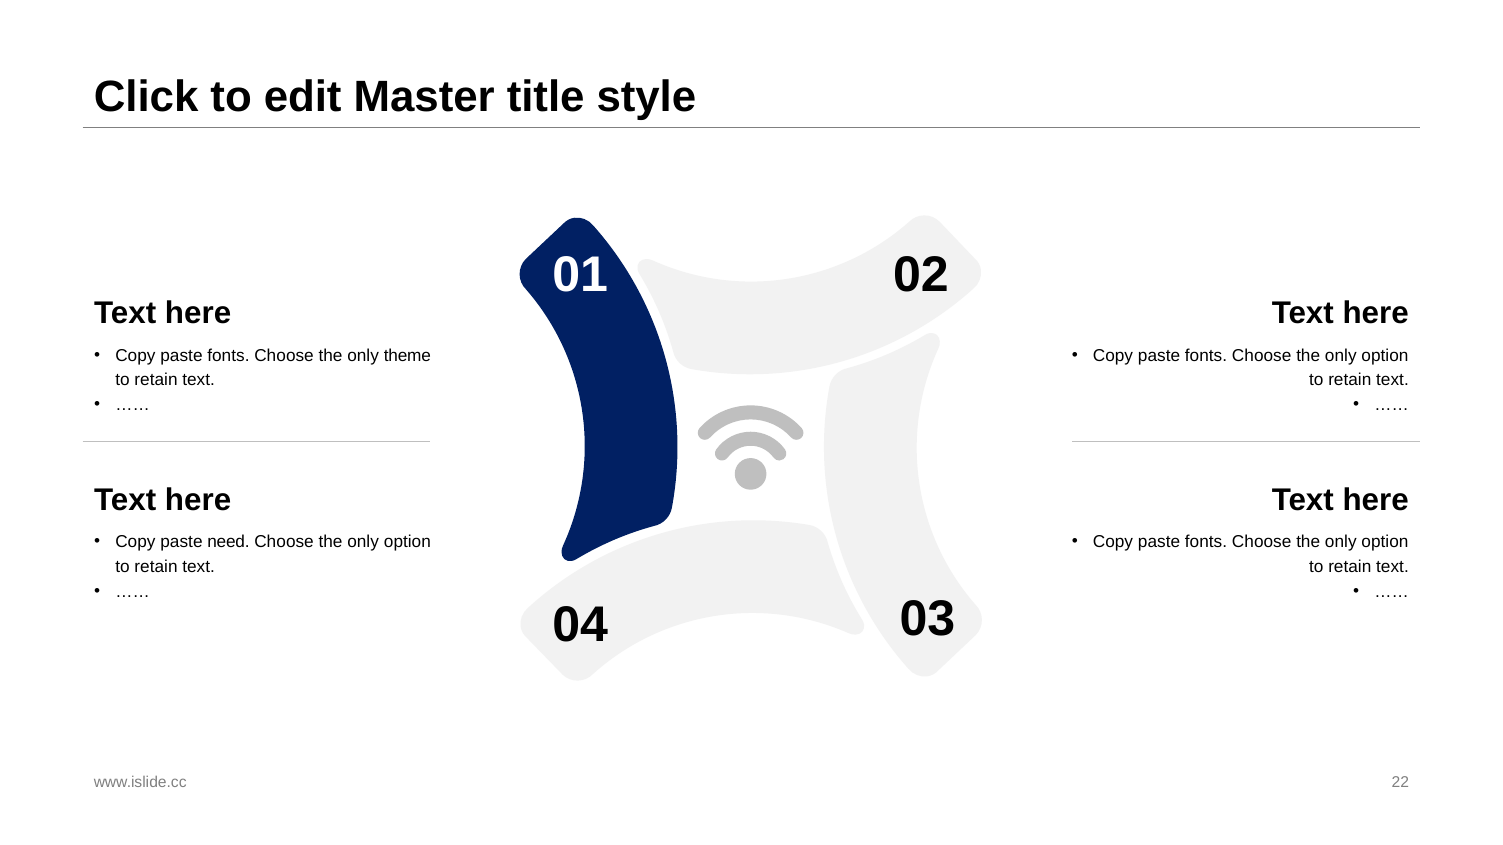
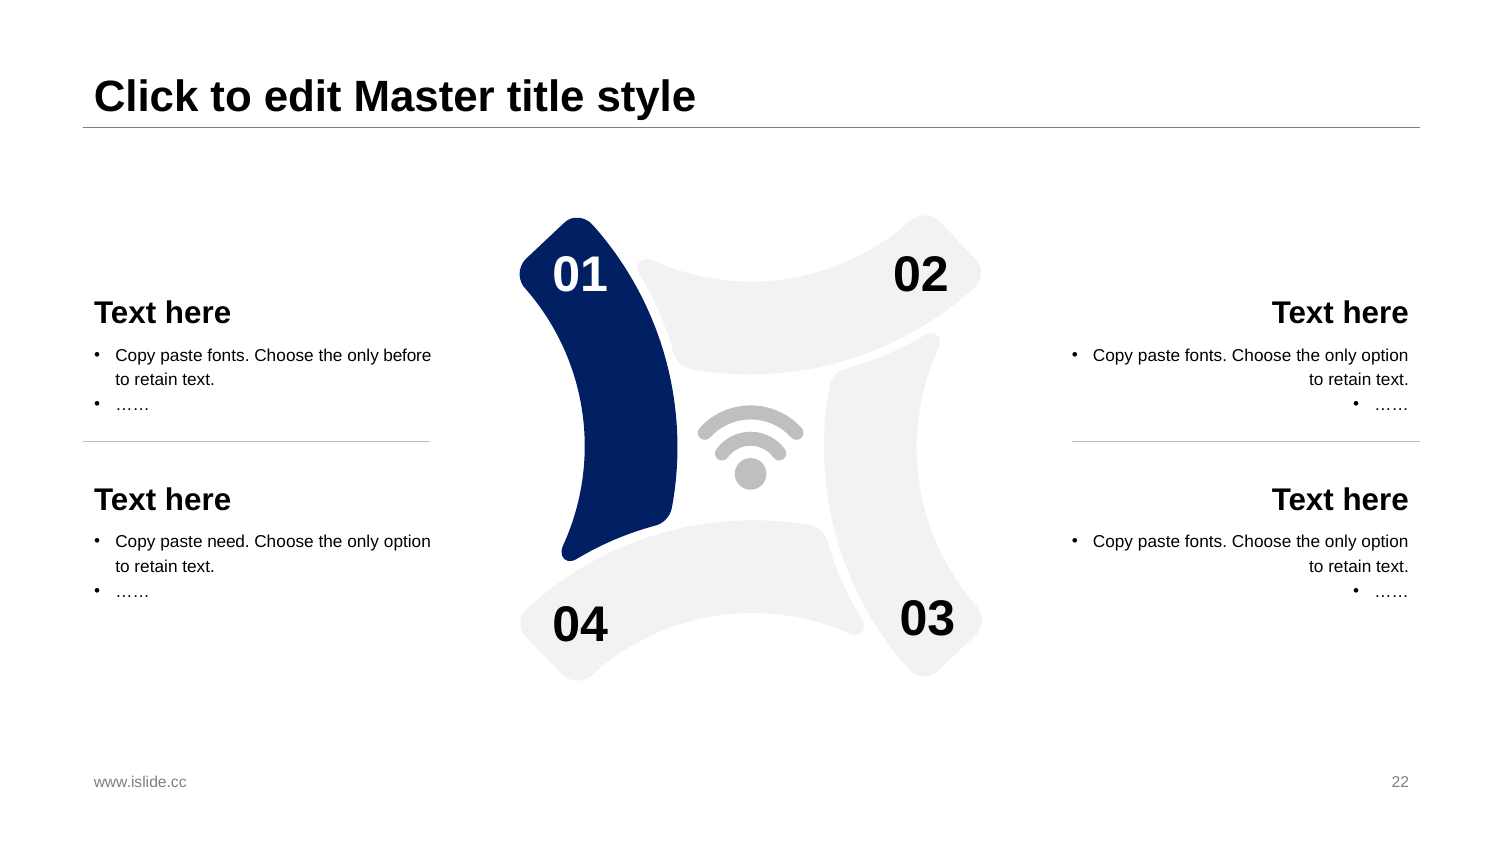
theme: theme -> before (407, 356)
